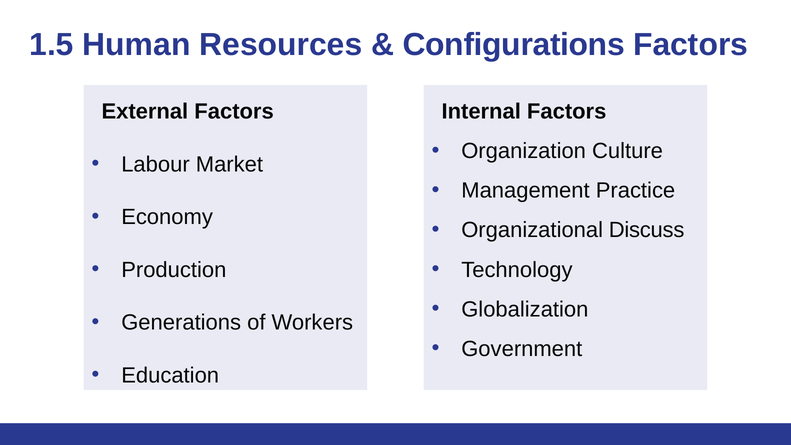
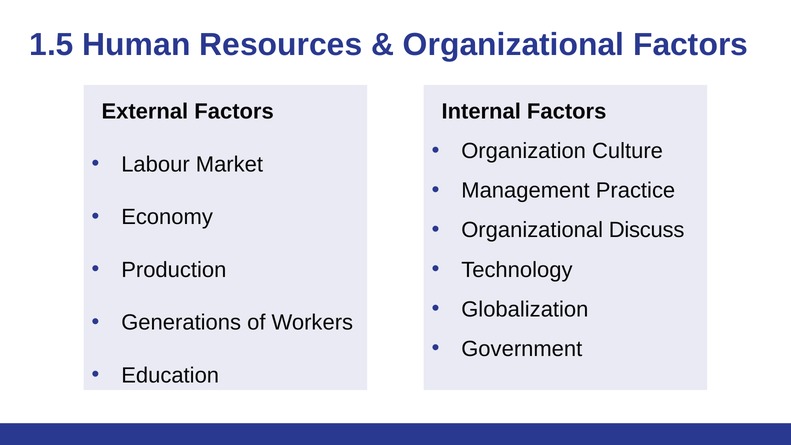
Configurations: Configurations -> Organizational (514, 45)
